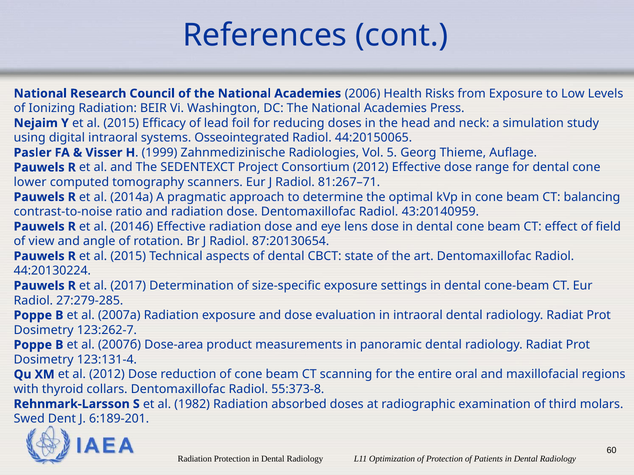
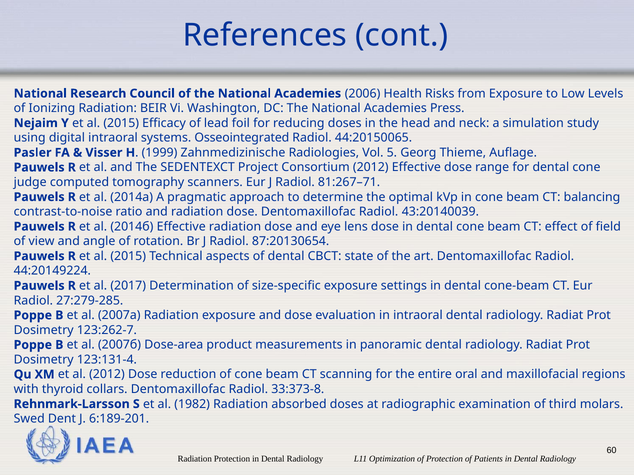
lower: lower -> judge (30, 182)
43:20140959: 43:20140959 -> 43:20140039 (440, 212)
44:20130224: 44:20130224 -> 44:20149224 (52, 271)
55:373-8: 55:373-8 -> 33:373-8 (298, 390)
